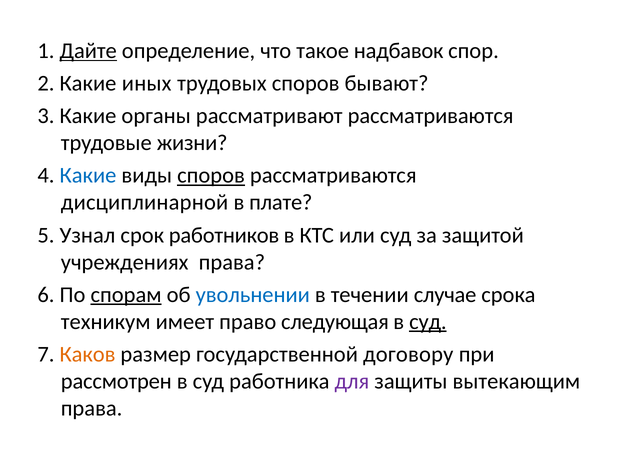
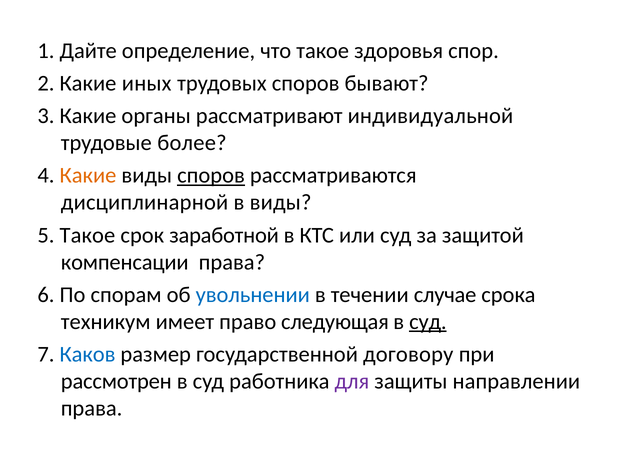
Дайте underline: present -> none (88, 51)
надбавок: надбавок -> здоровья (399, 51)
рассматривают рассматриваются: рассматриваются -> индивидуальной (430, 116)
жизни: жизни -> более (192, 143)
Какие colour: blue -> orange (88, 175)
в плате: плате -> виды (281, 203)
5 Узнал: Узнал -> Такое (87, 235)
работников: работников -> заработной (224, 235)
учреждениях: учреждениях -> компенсации (125, 262)
спорам underline: present -> none (126, 295)
Каков colour: orange -> blue (87, 354)
вытекающим: вытекающим -> направлении (516, 381)
